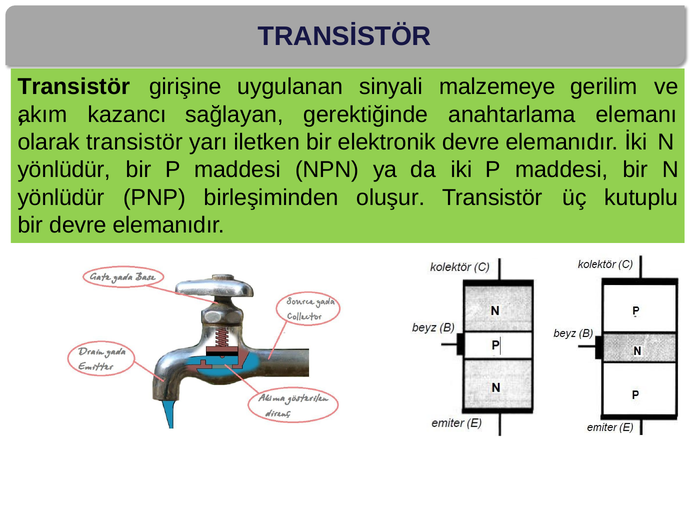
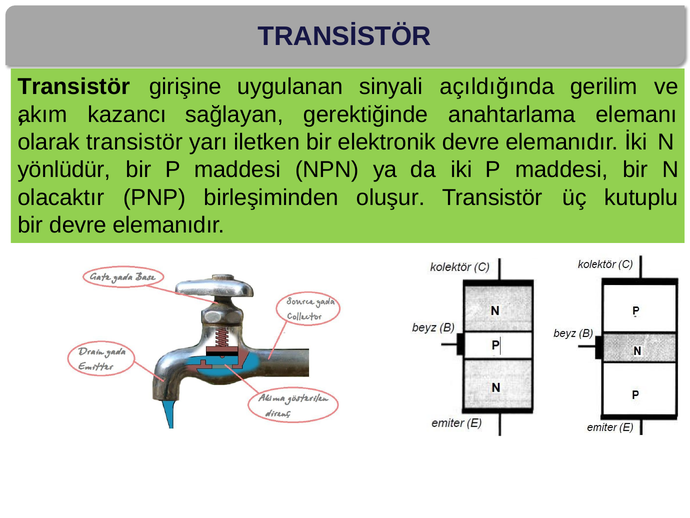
malzemeye: malzemeye -> açıldığında (497, 87)
yönlüdür: yönlüdür -> olacaktır (61, 197)
